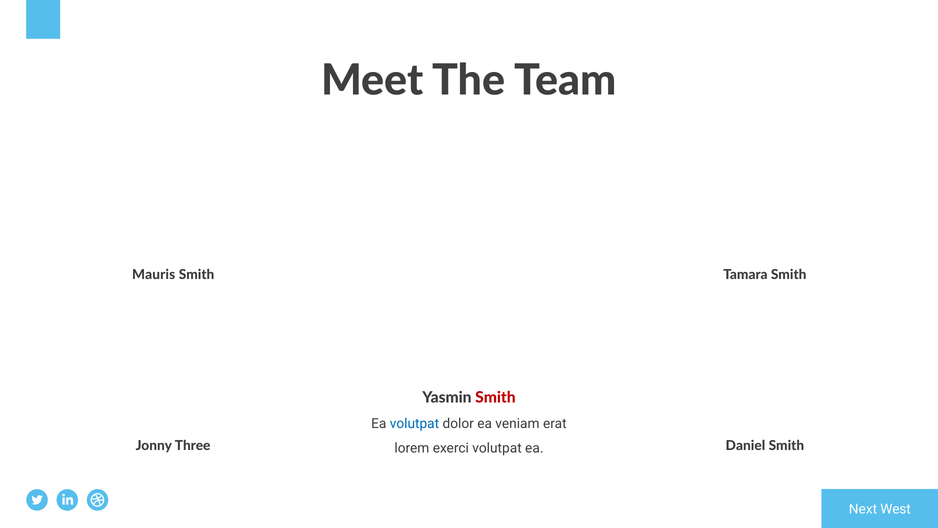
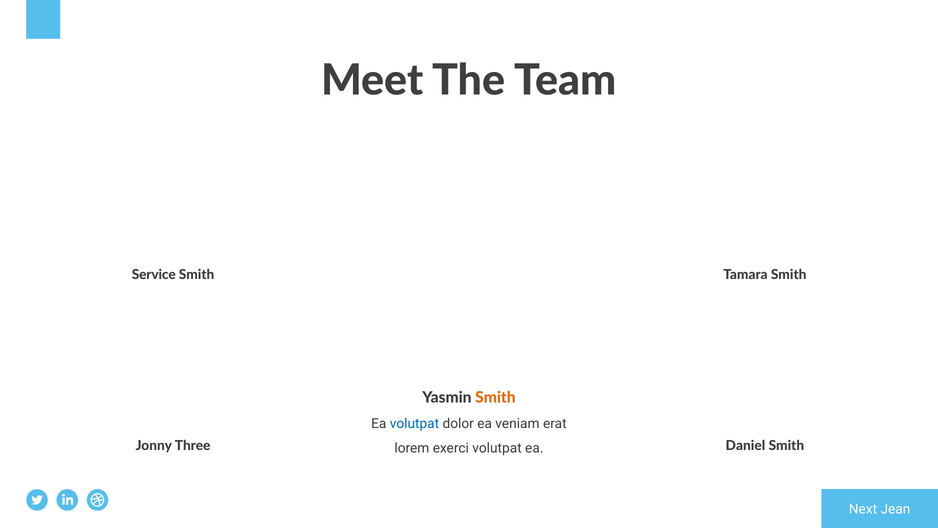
Mauris: Mauris -> Service (154, 274)
Smith colour: red -> orange (495, 397)
West: West -> Jean (895, 509)
